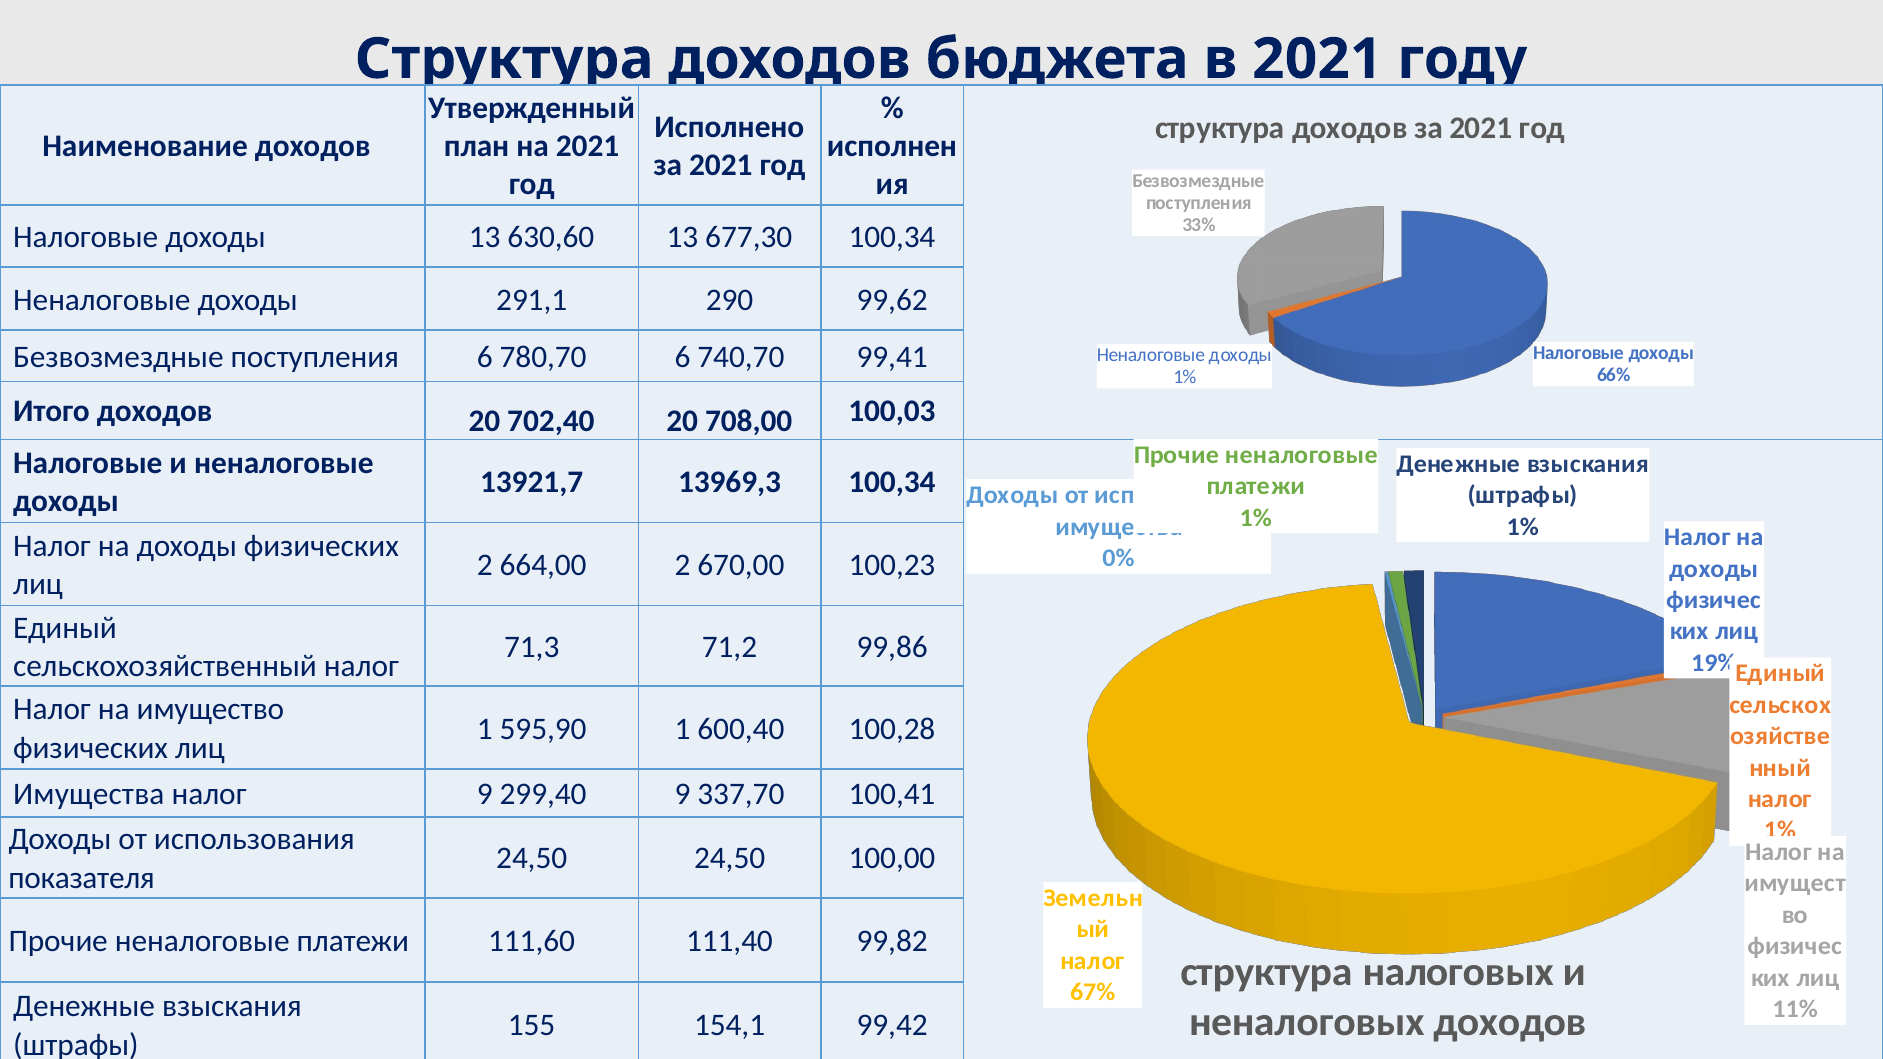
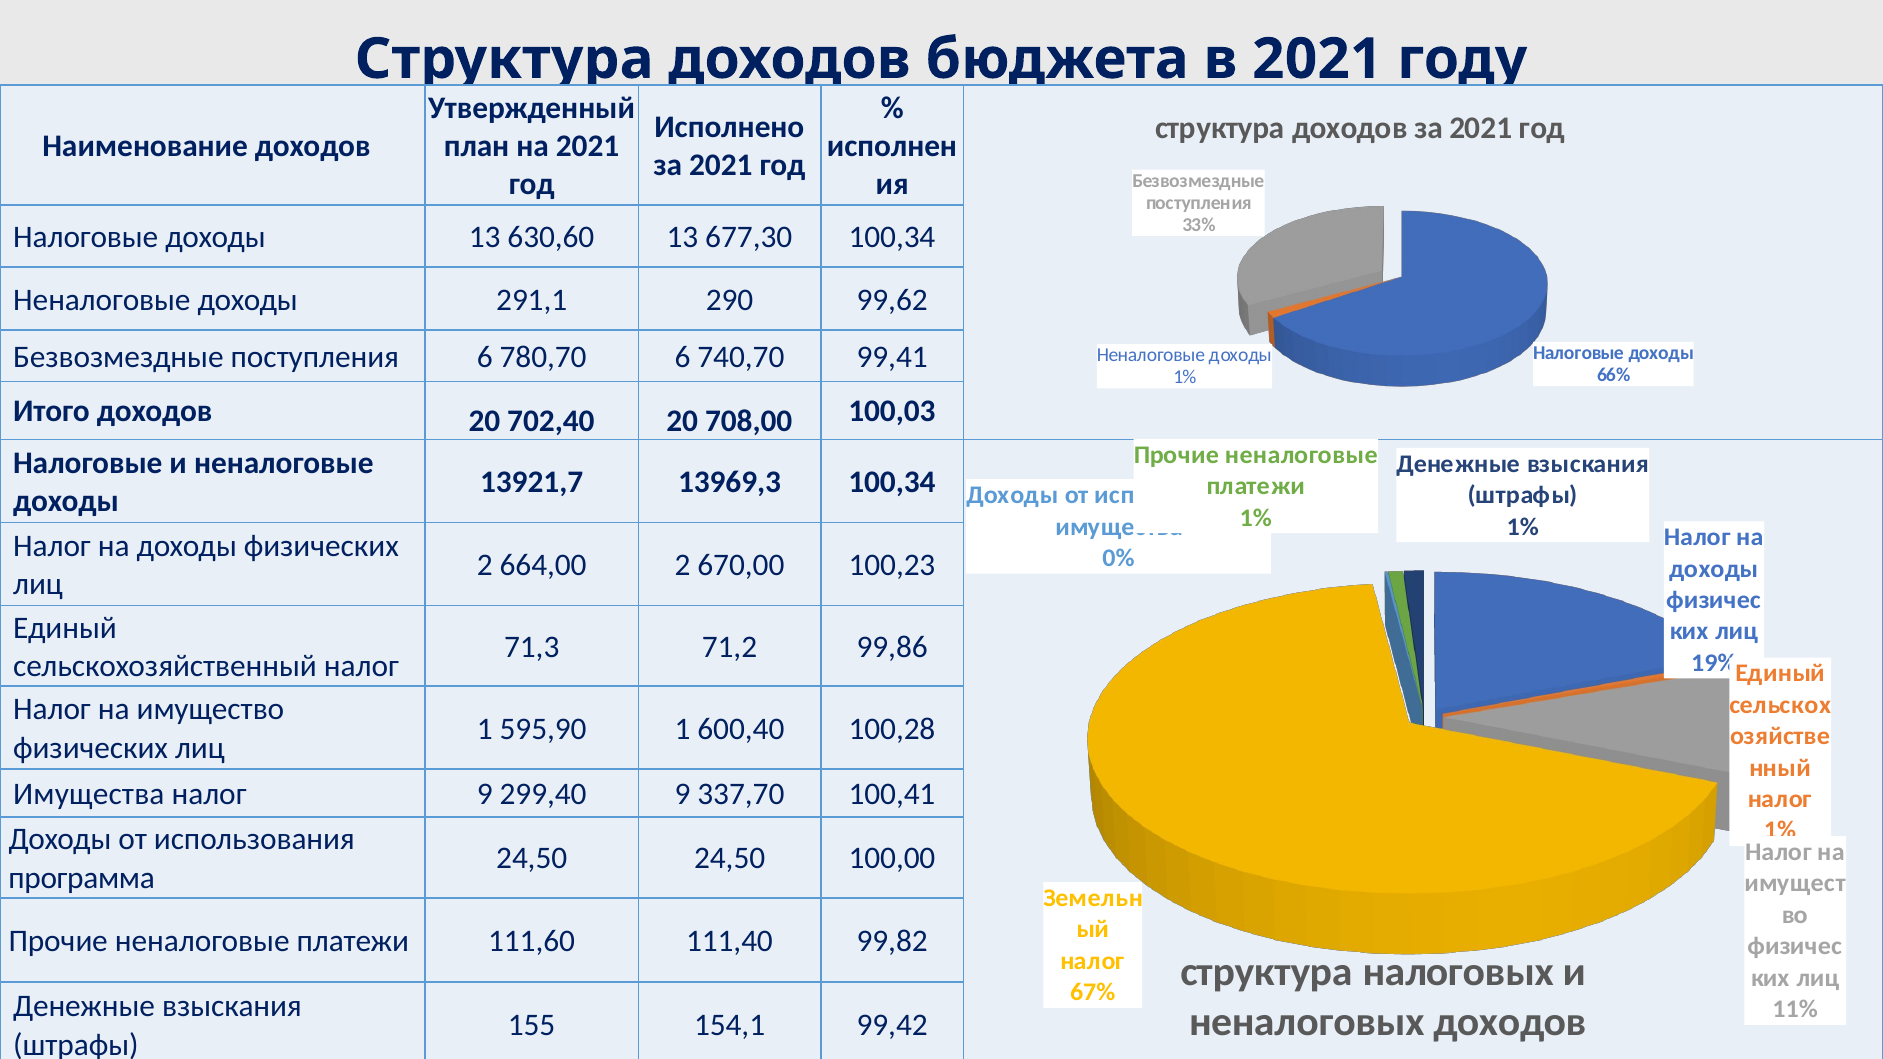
показателя: показателя -> программа (82, 878)
